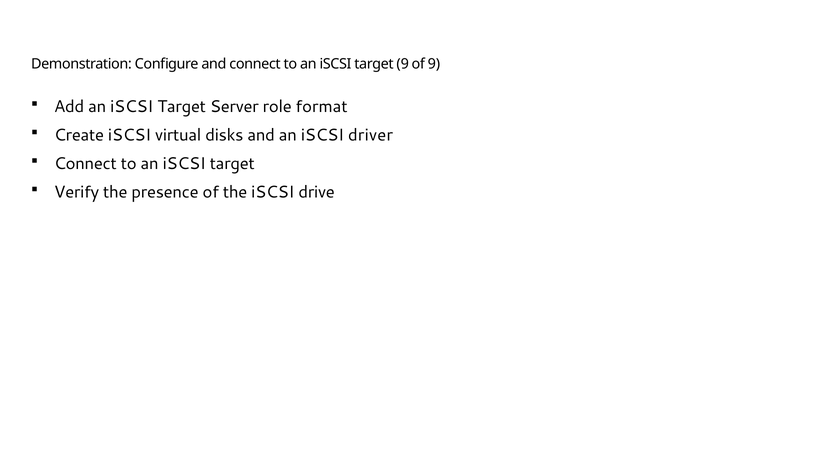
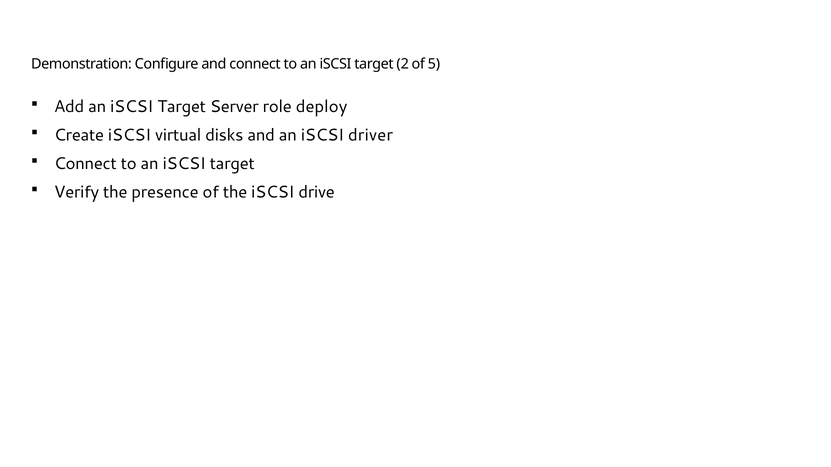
target 9: 9 -> 2 (403, 64)
of 9: 9 -> 5 (434, 64)
format: format -> deploy (322, 107)
